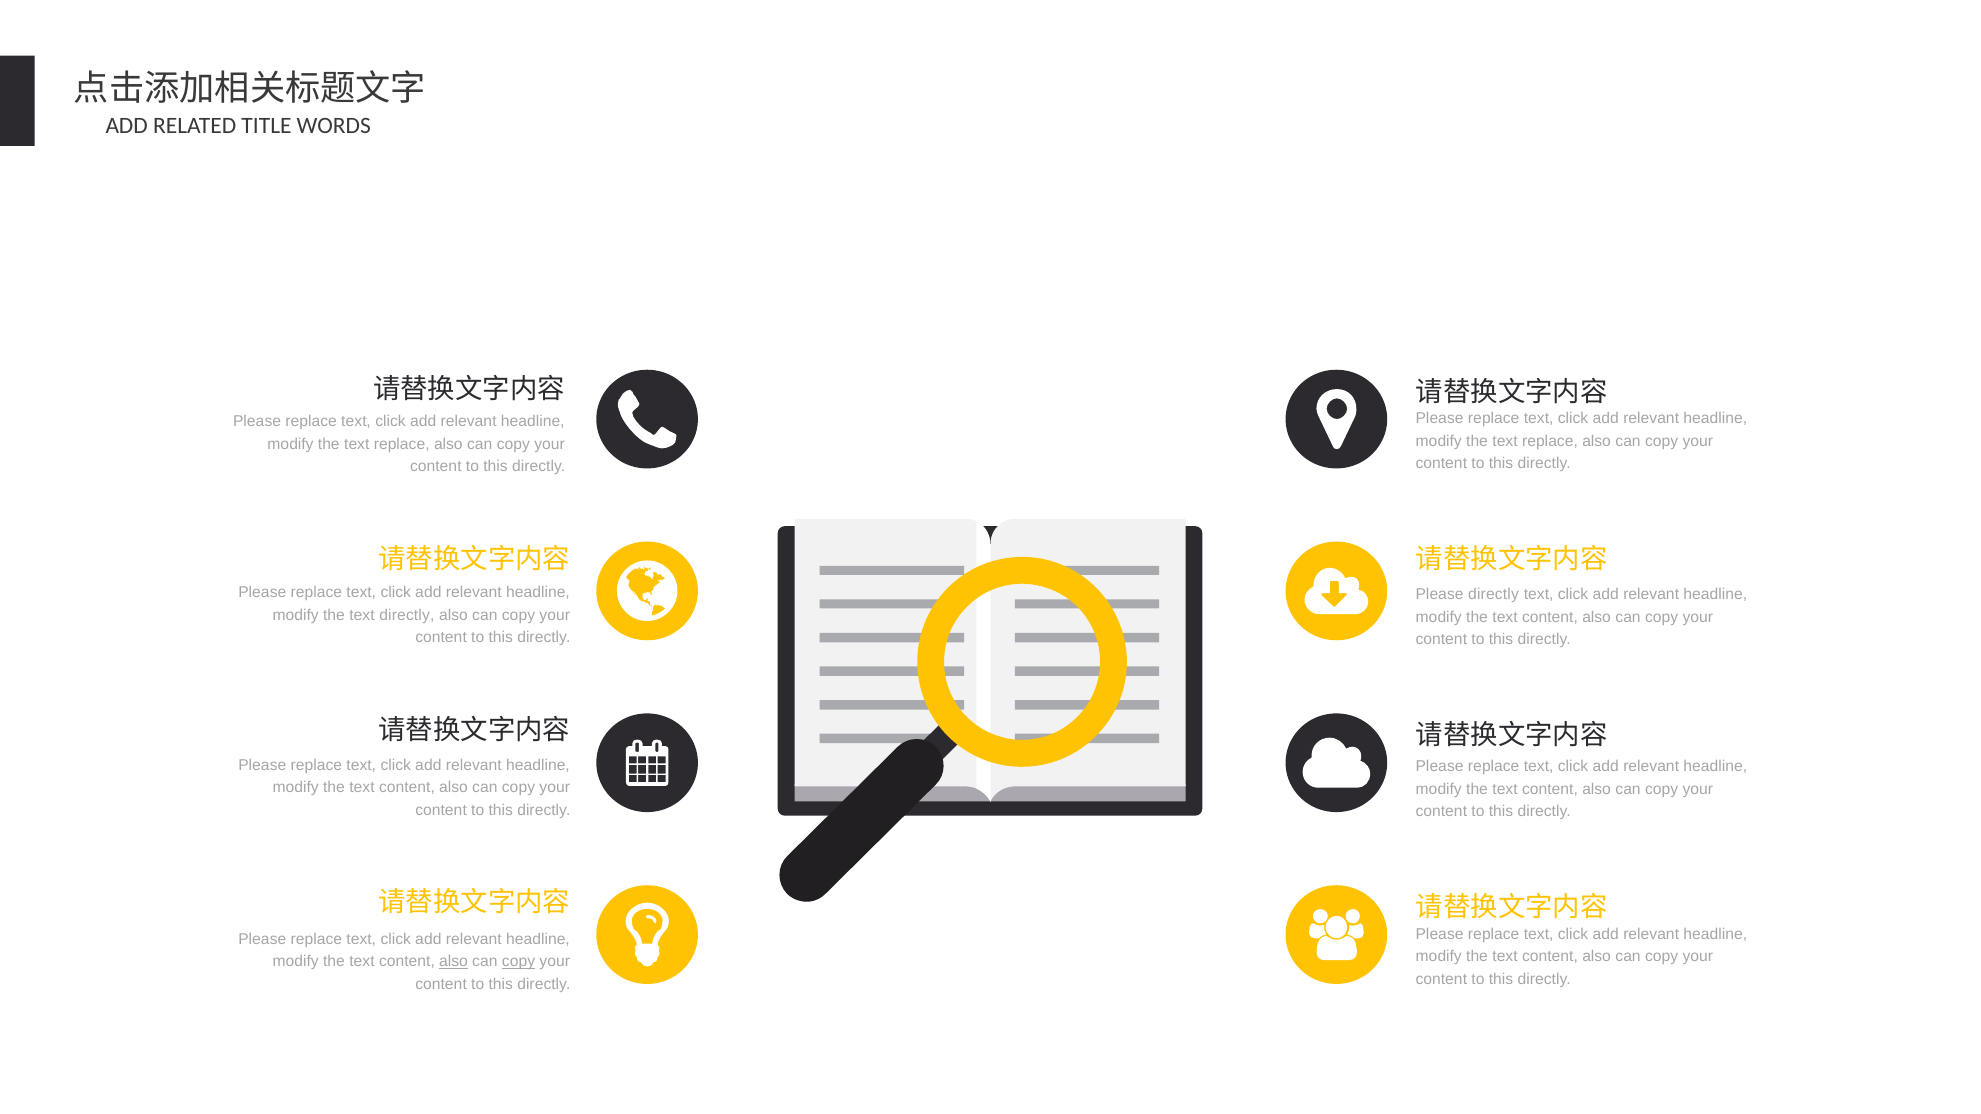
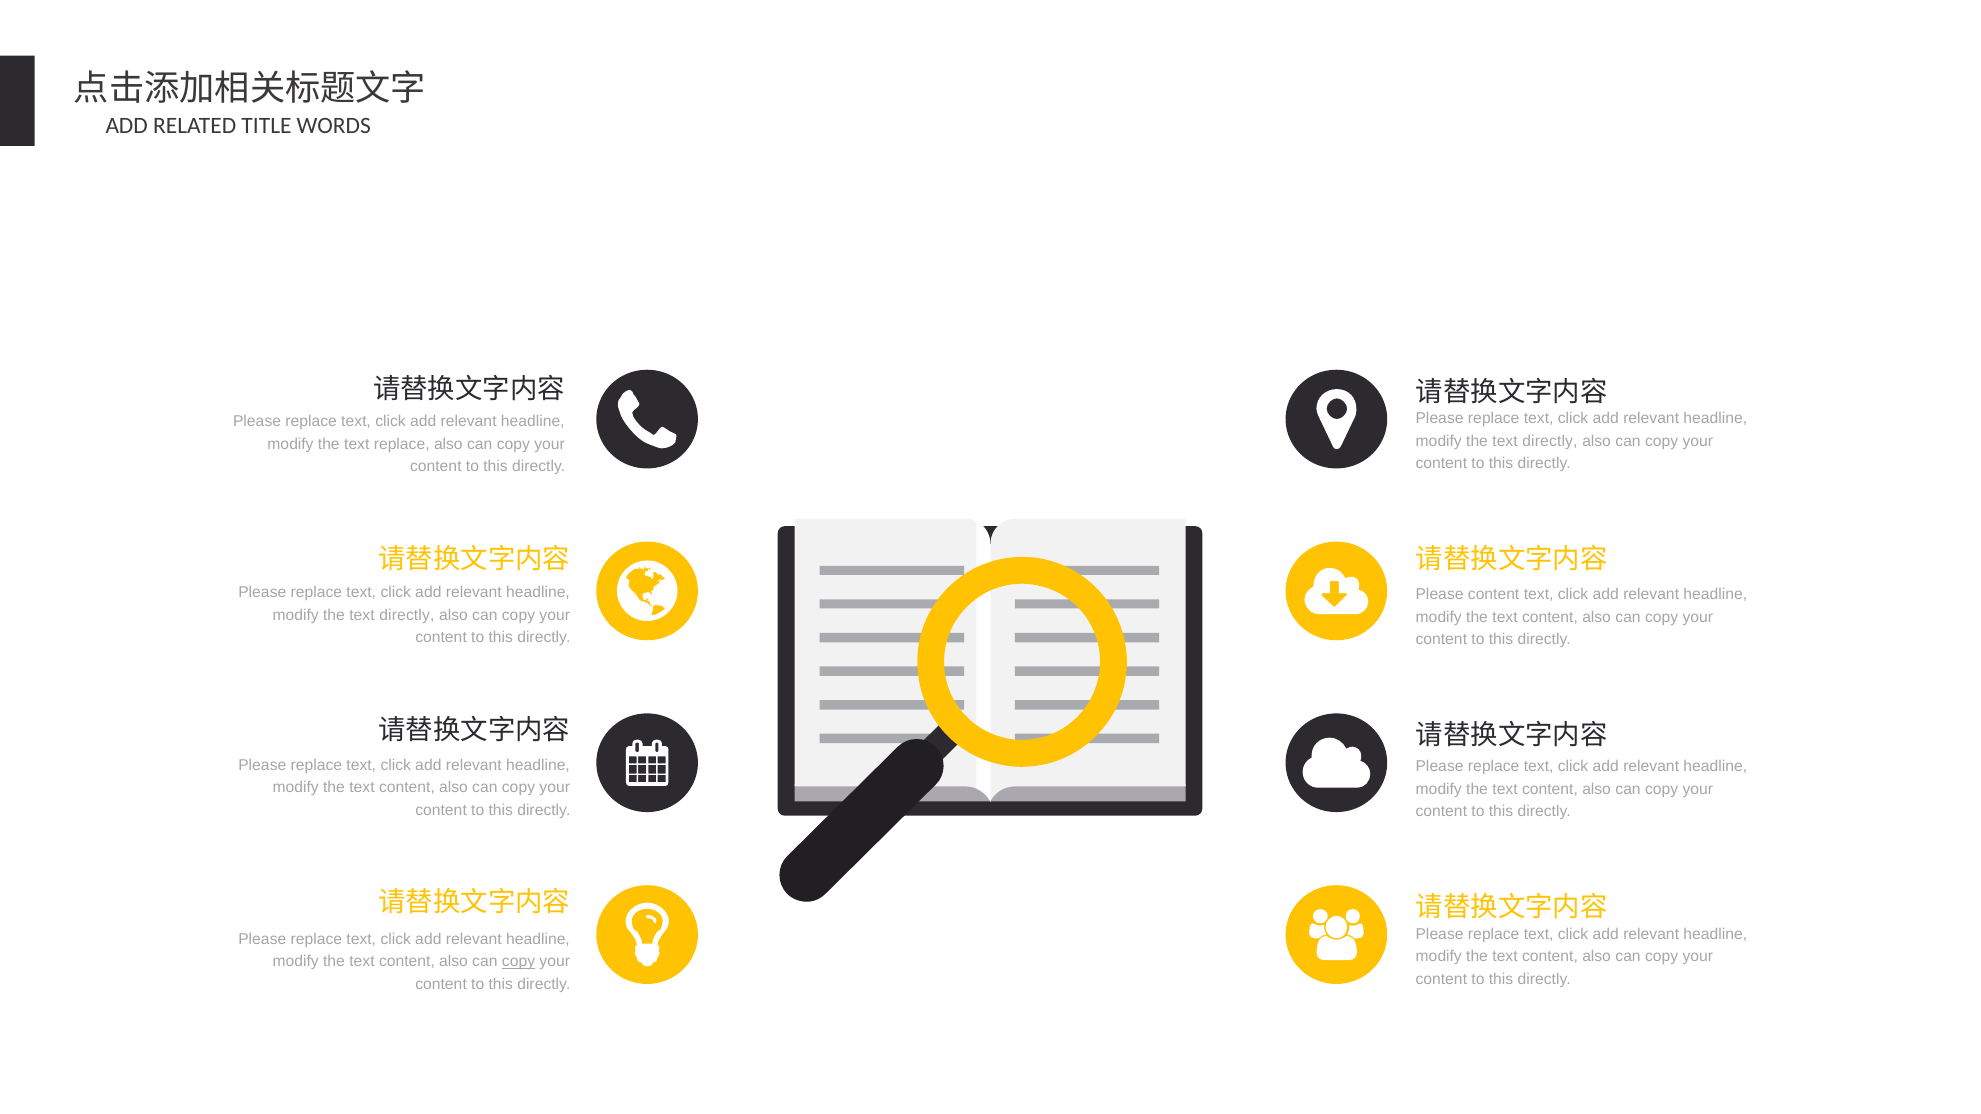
replace: replace -> directly (1550, 441)
Please directly: directly -> content (1494, 595)
also underline: present -> none (454, 962)
